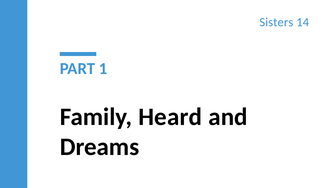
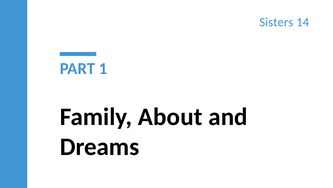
Heard: Heard -> About (170, 116)
